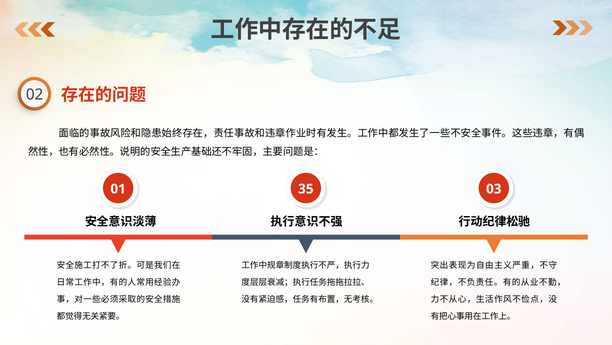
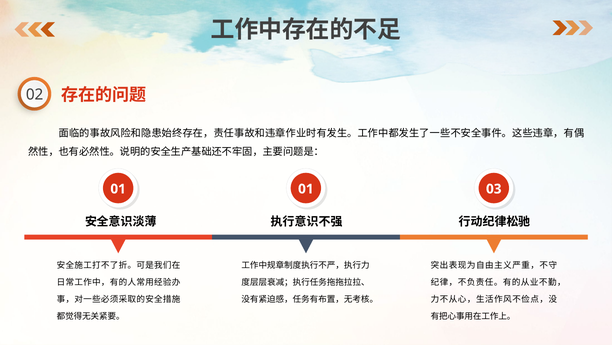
01 35: 35 -> 01 (306, 189)
